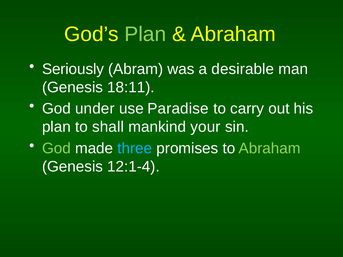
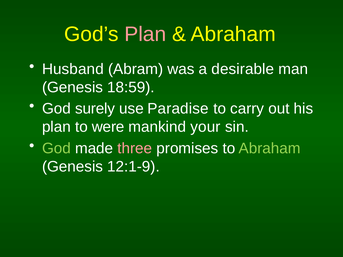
Plan colour: light green -> pink (145, 34)
Seriously: Seriously -> Husband (73, 69)
18:11: 18:11 -> 18:59 (131, 87)
under: under -> surely (95, 109)
shall: shall -> were (108, 127)
three colour: light blue -> pink (135, 148)
12:1-4: 12:1-4 -> 12:1-9 (134, 167)
